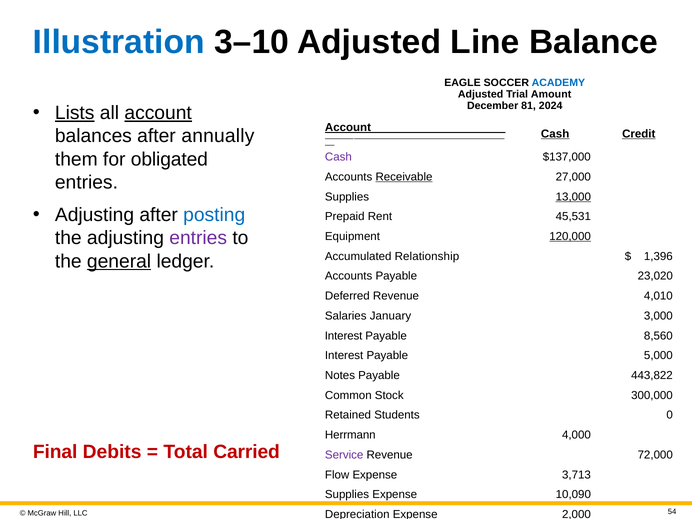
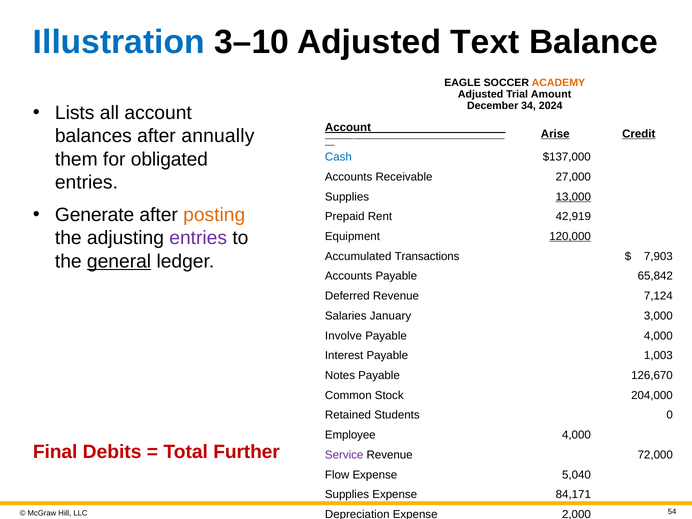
Line: Line -> Text (485, 42)
ACADEMY colour: blue -> orange (558, 83)
81: 81 -> 34 (529, 106)
Lists underline: present -> none (75, 113)
account underline: present -> none (158, 113)
Cash: Cash -> Arise (555, 134)
Cash colour: purple -> blue (338, 157)
Receivable underline: present -> none (404, 177)
Adjusting: Adjusting -> Generate (95, 215)
posting colour: blue -> orange (214, 215)
45,531: 45,531 -> 42,919 (573, 217)
Relationship: Relationship -> Transactions (427, 256)
1,396: 1,396 -> 7,903 (658, 256)
23,020: 23,020 -> 65,842 (655, 276)
4,010: 4,010 -> 7,124 (658, 296)
Interest: Interest -> Involve (343, 336)
Payable 8,560: 8,560 -> 4,000 (658, 336)
5,000: 5,000 -> 1,003 (658, 356)
443,822: 443,822 -> 126,670 (652, 375)
300,000: 300,000 -> 204,000 (652, 395)
Herrmann: Herrmann -> Employee (350, 435)
Carried: Carried -> Further (247, 452)
3,713: 3,713 -> 5,040 (576, 475)
10,090: 10,090 -> 84,171 (573, 495)
